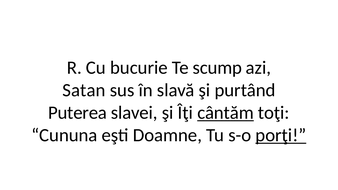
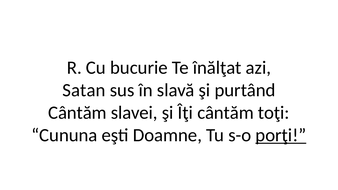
scump: scump -> înălţat (217, 68)
Puterea: Puterea -> Cântăm (77, 113)
cântăm underline: present -> none (226, 113)
